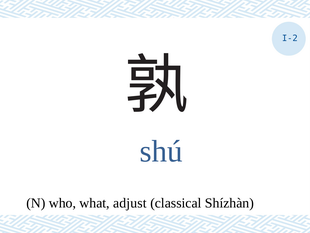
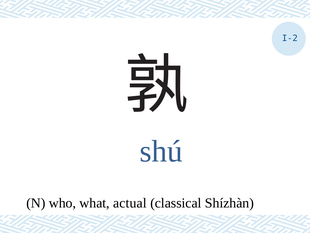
adjust: adjust -> actual (130, 203)
